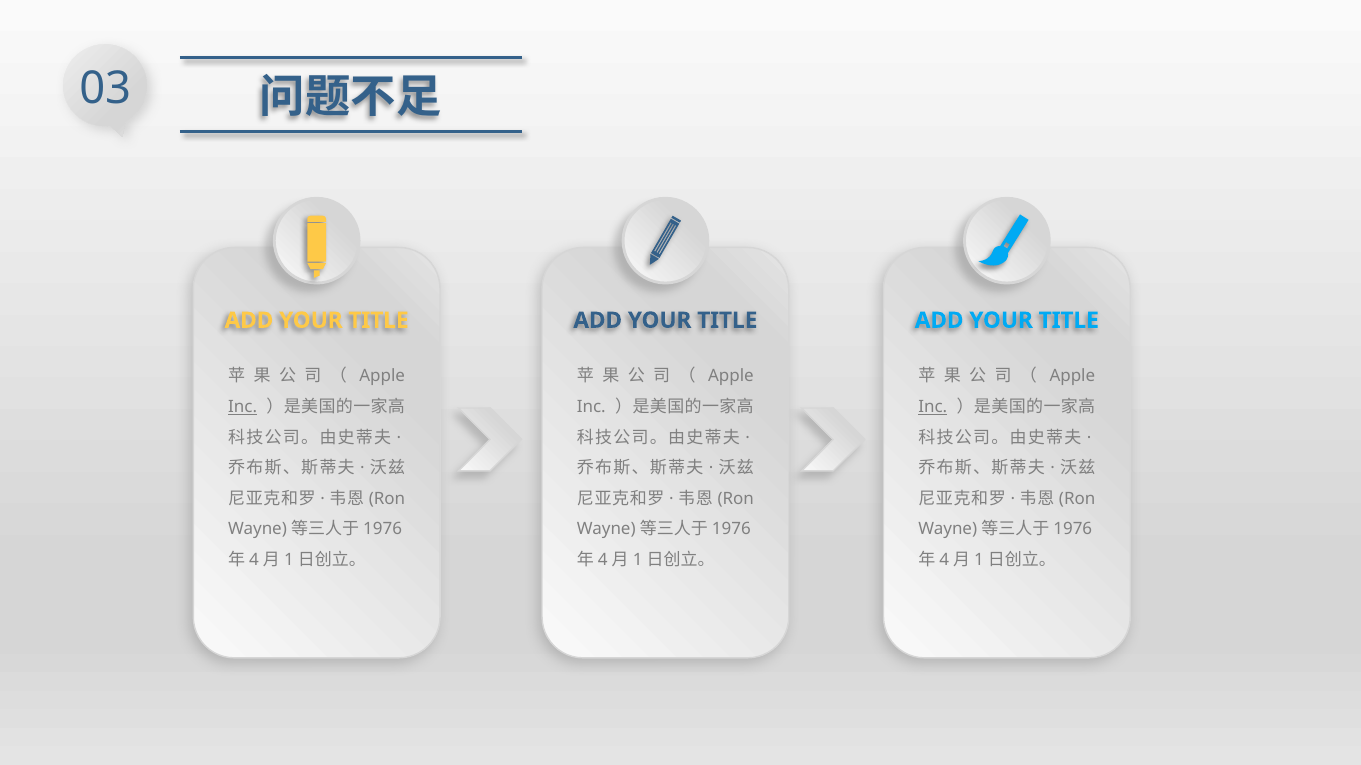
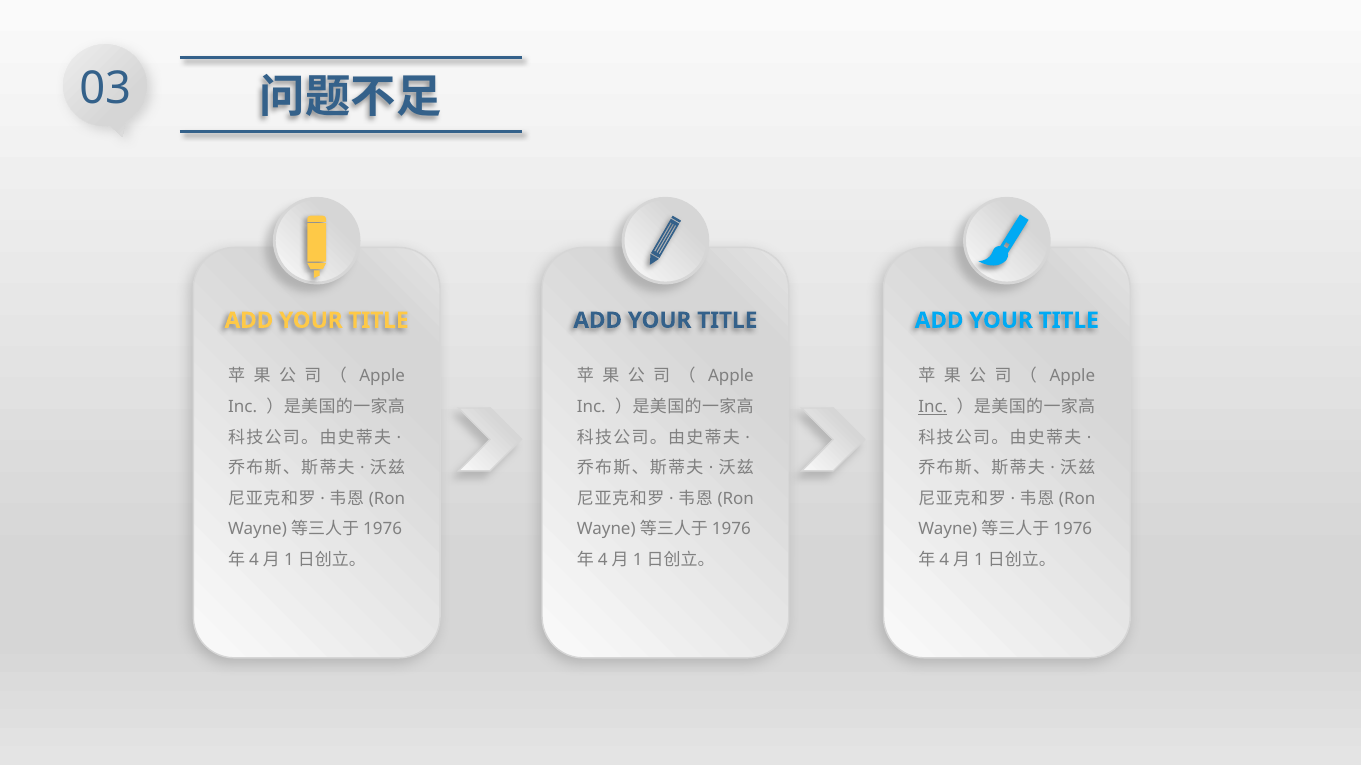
Inc underline: present -> none (243, 407)
